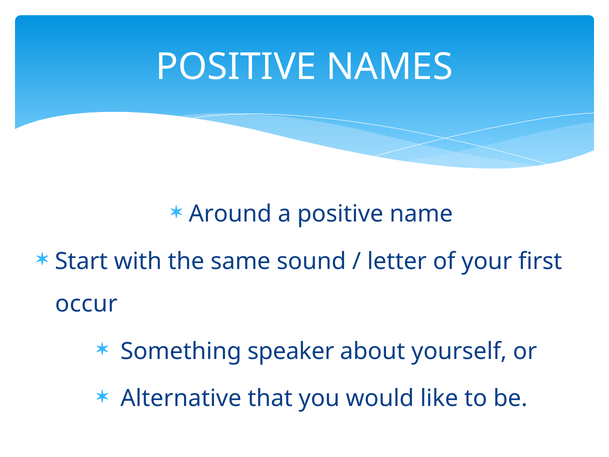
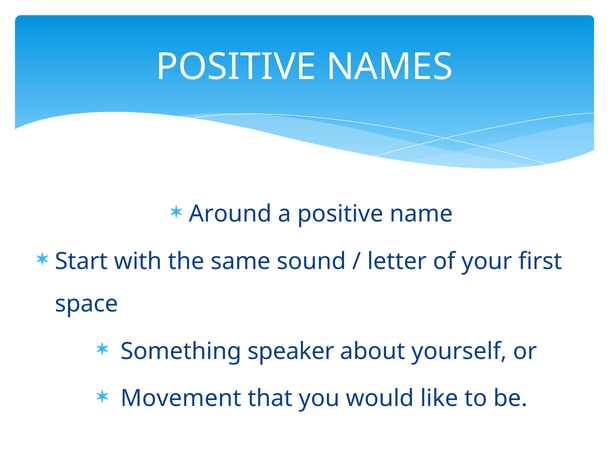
occur: occur -> space (87, 304)
Alternative: Alternative -> Movement (181, 398)
